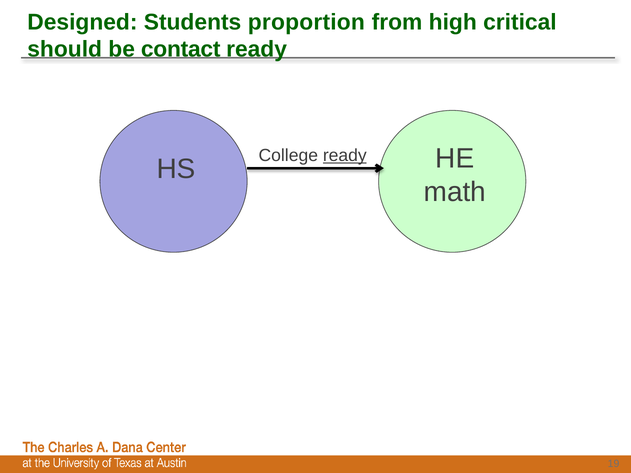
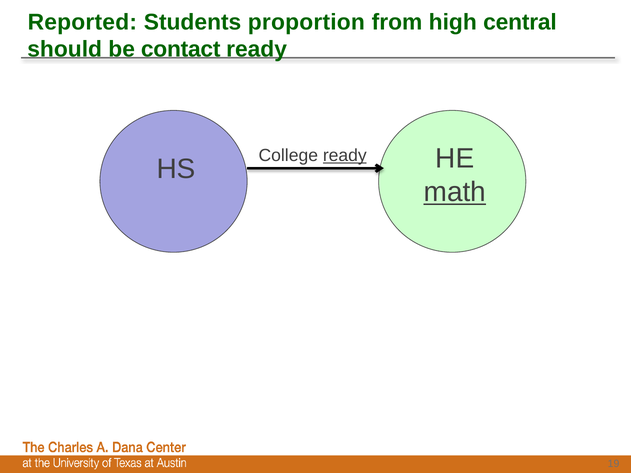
Designed: Designed -> Reported (82, 22)
critical: critical -> central (520, 22)
math underline: none -> present (455, 192)
